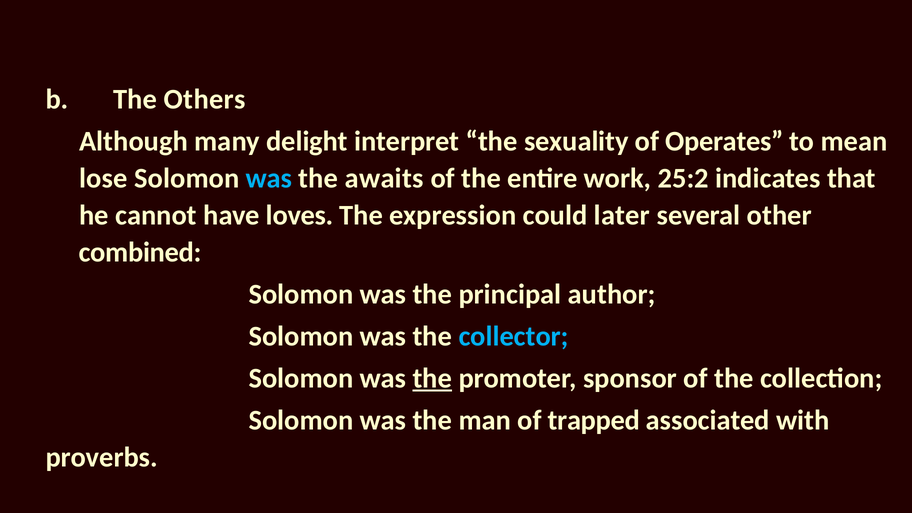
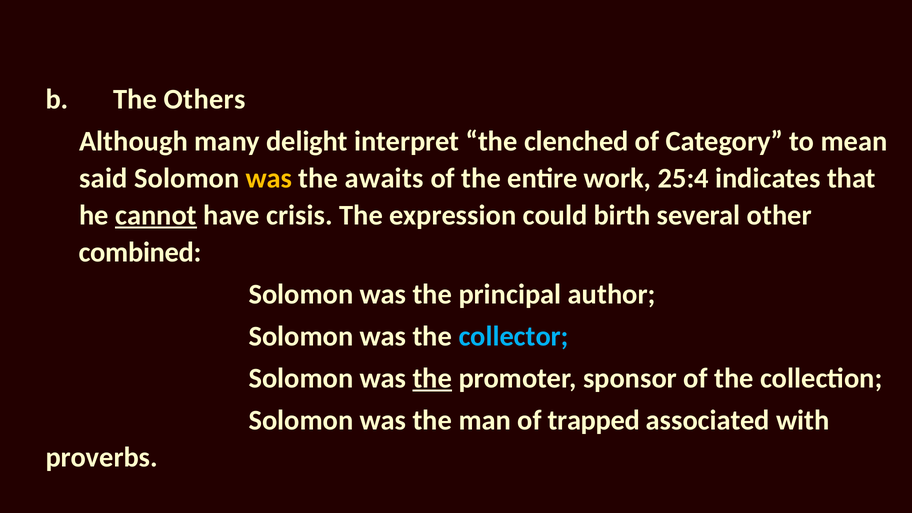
sexuality: sexuality -> clenched (576, 141)
Operates: Operates -> Category (724, 141)
lose: lose -> said (103, 178)
was colour: light blue -> yellow (269, 178)
25:2: 25:2 -> 25:4 (683, 178)
cannot underline: none -> present (156, 215)
loves: loves -> crisis (300, 215)
later: later -> birth (622, 215)
